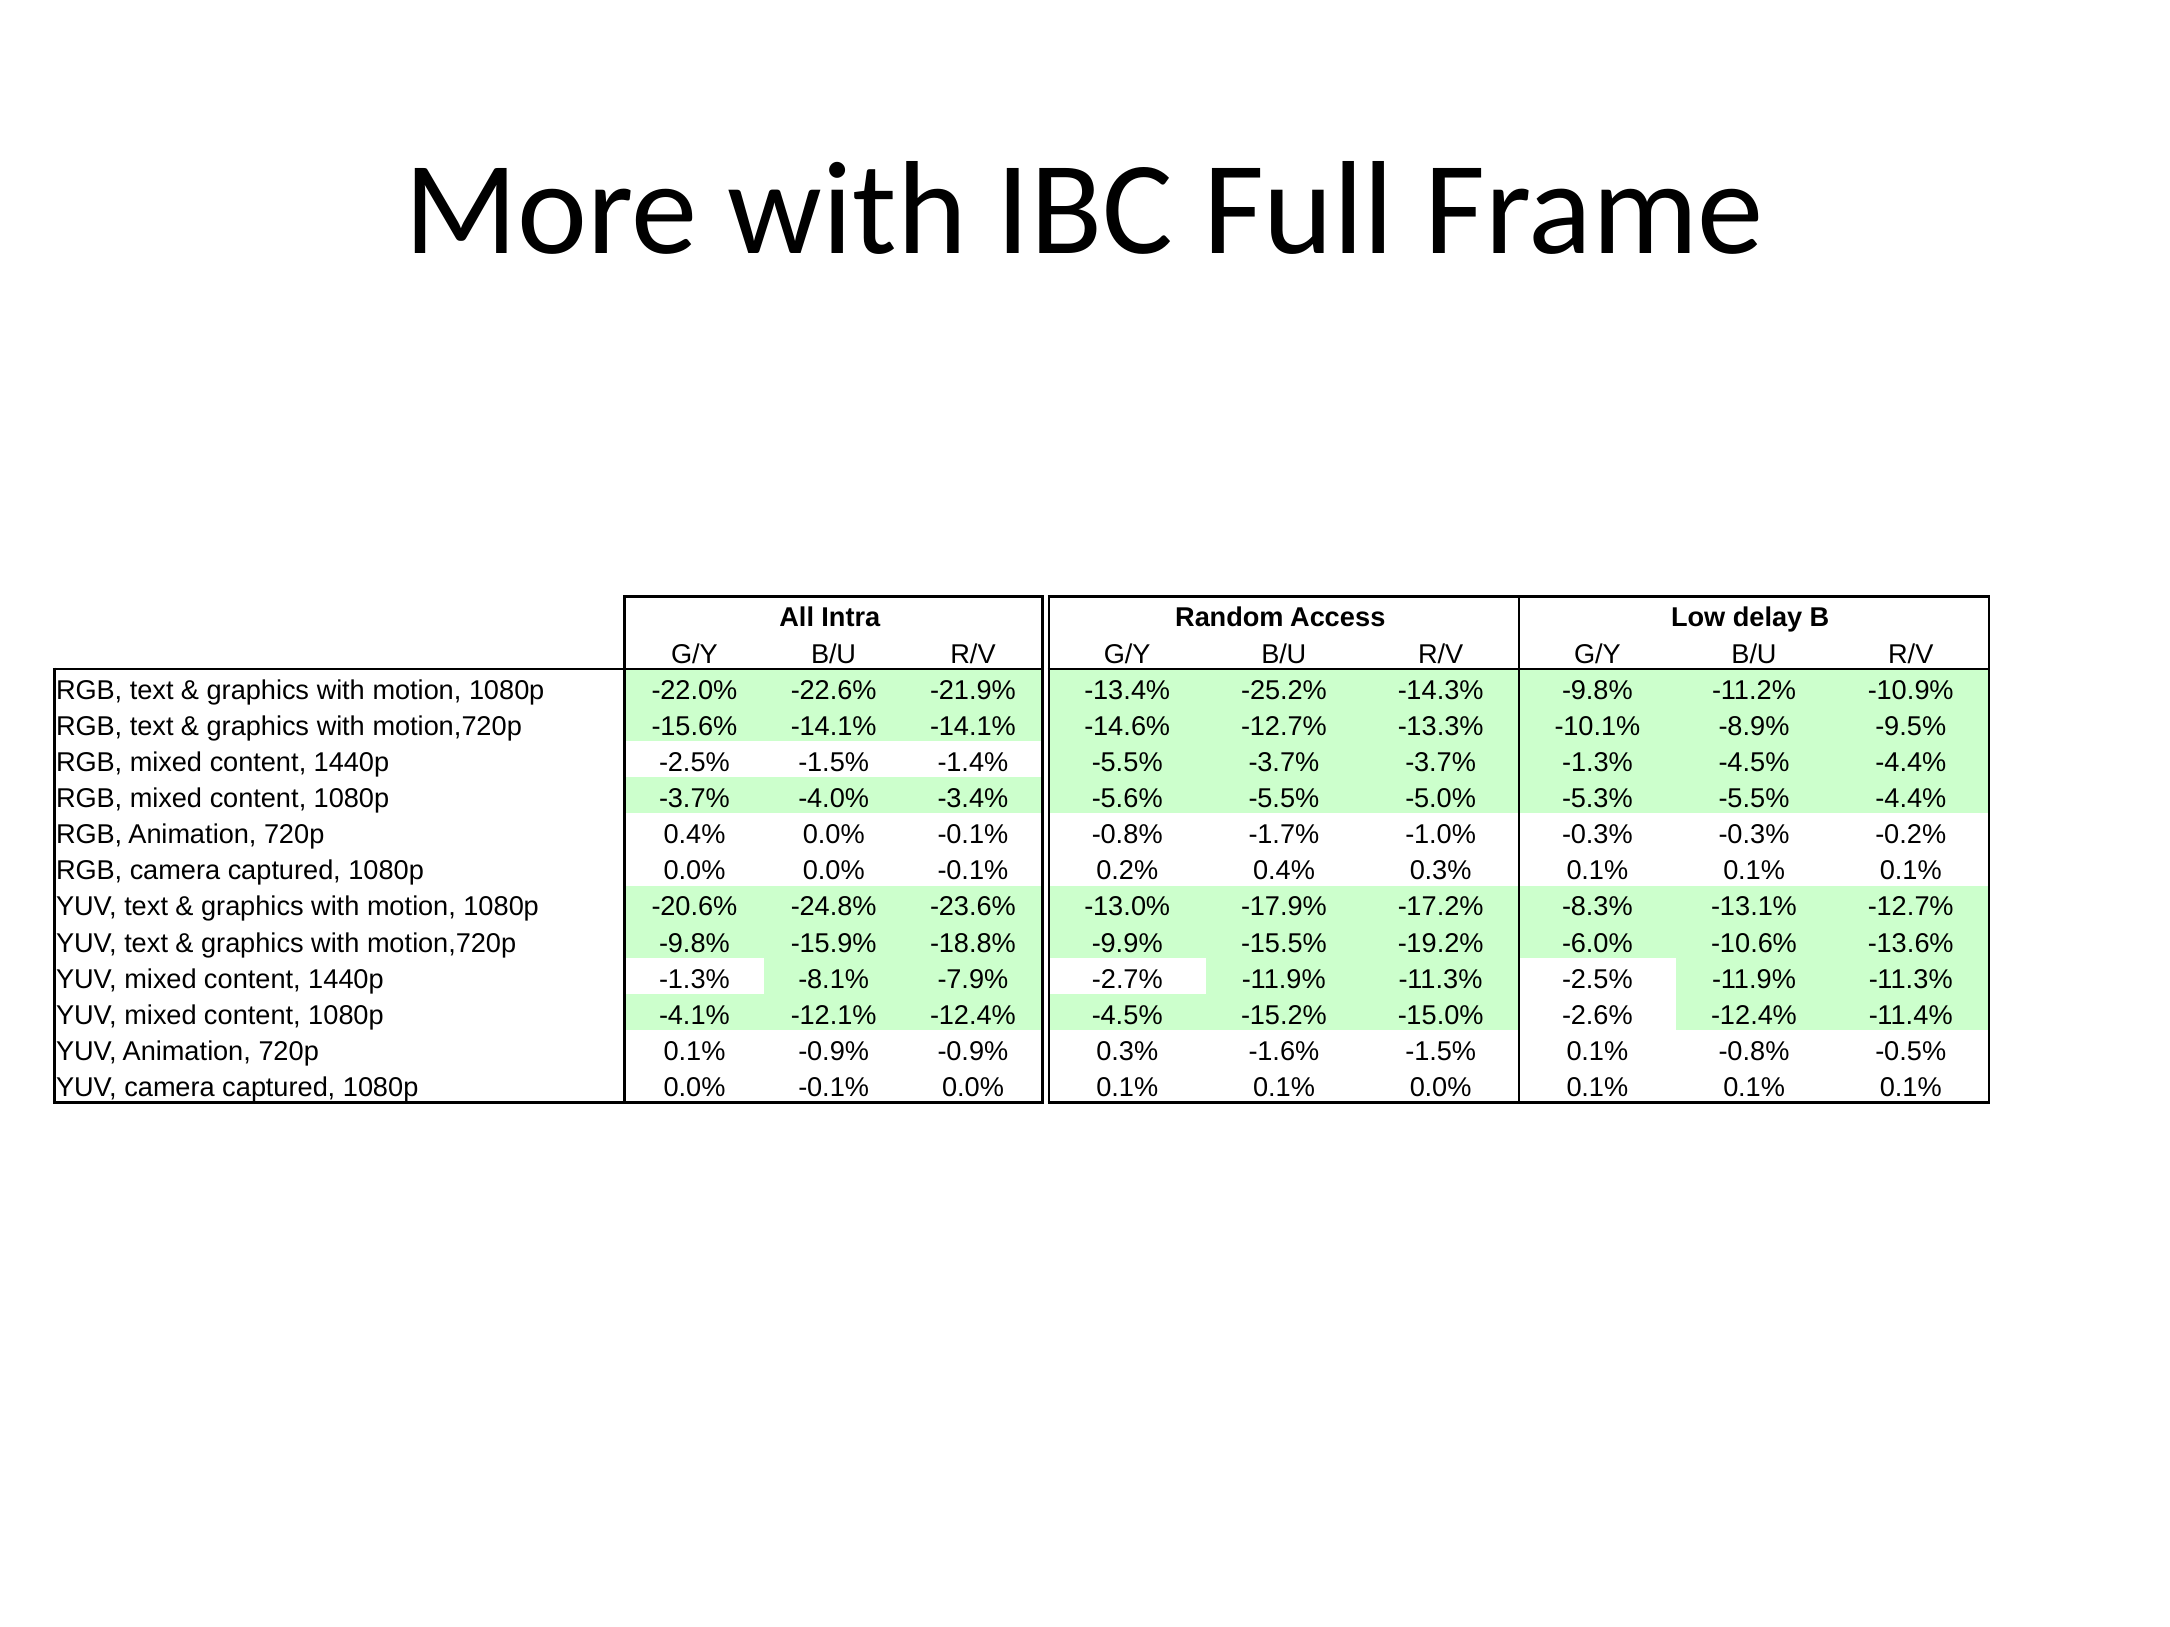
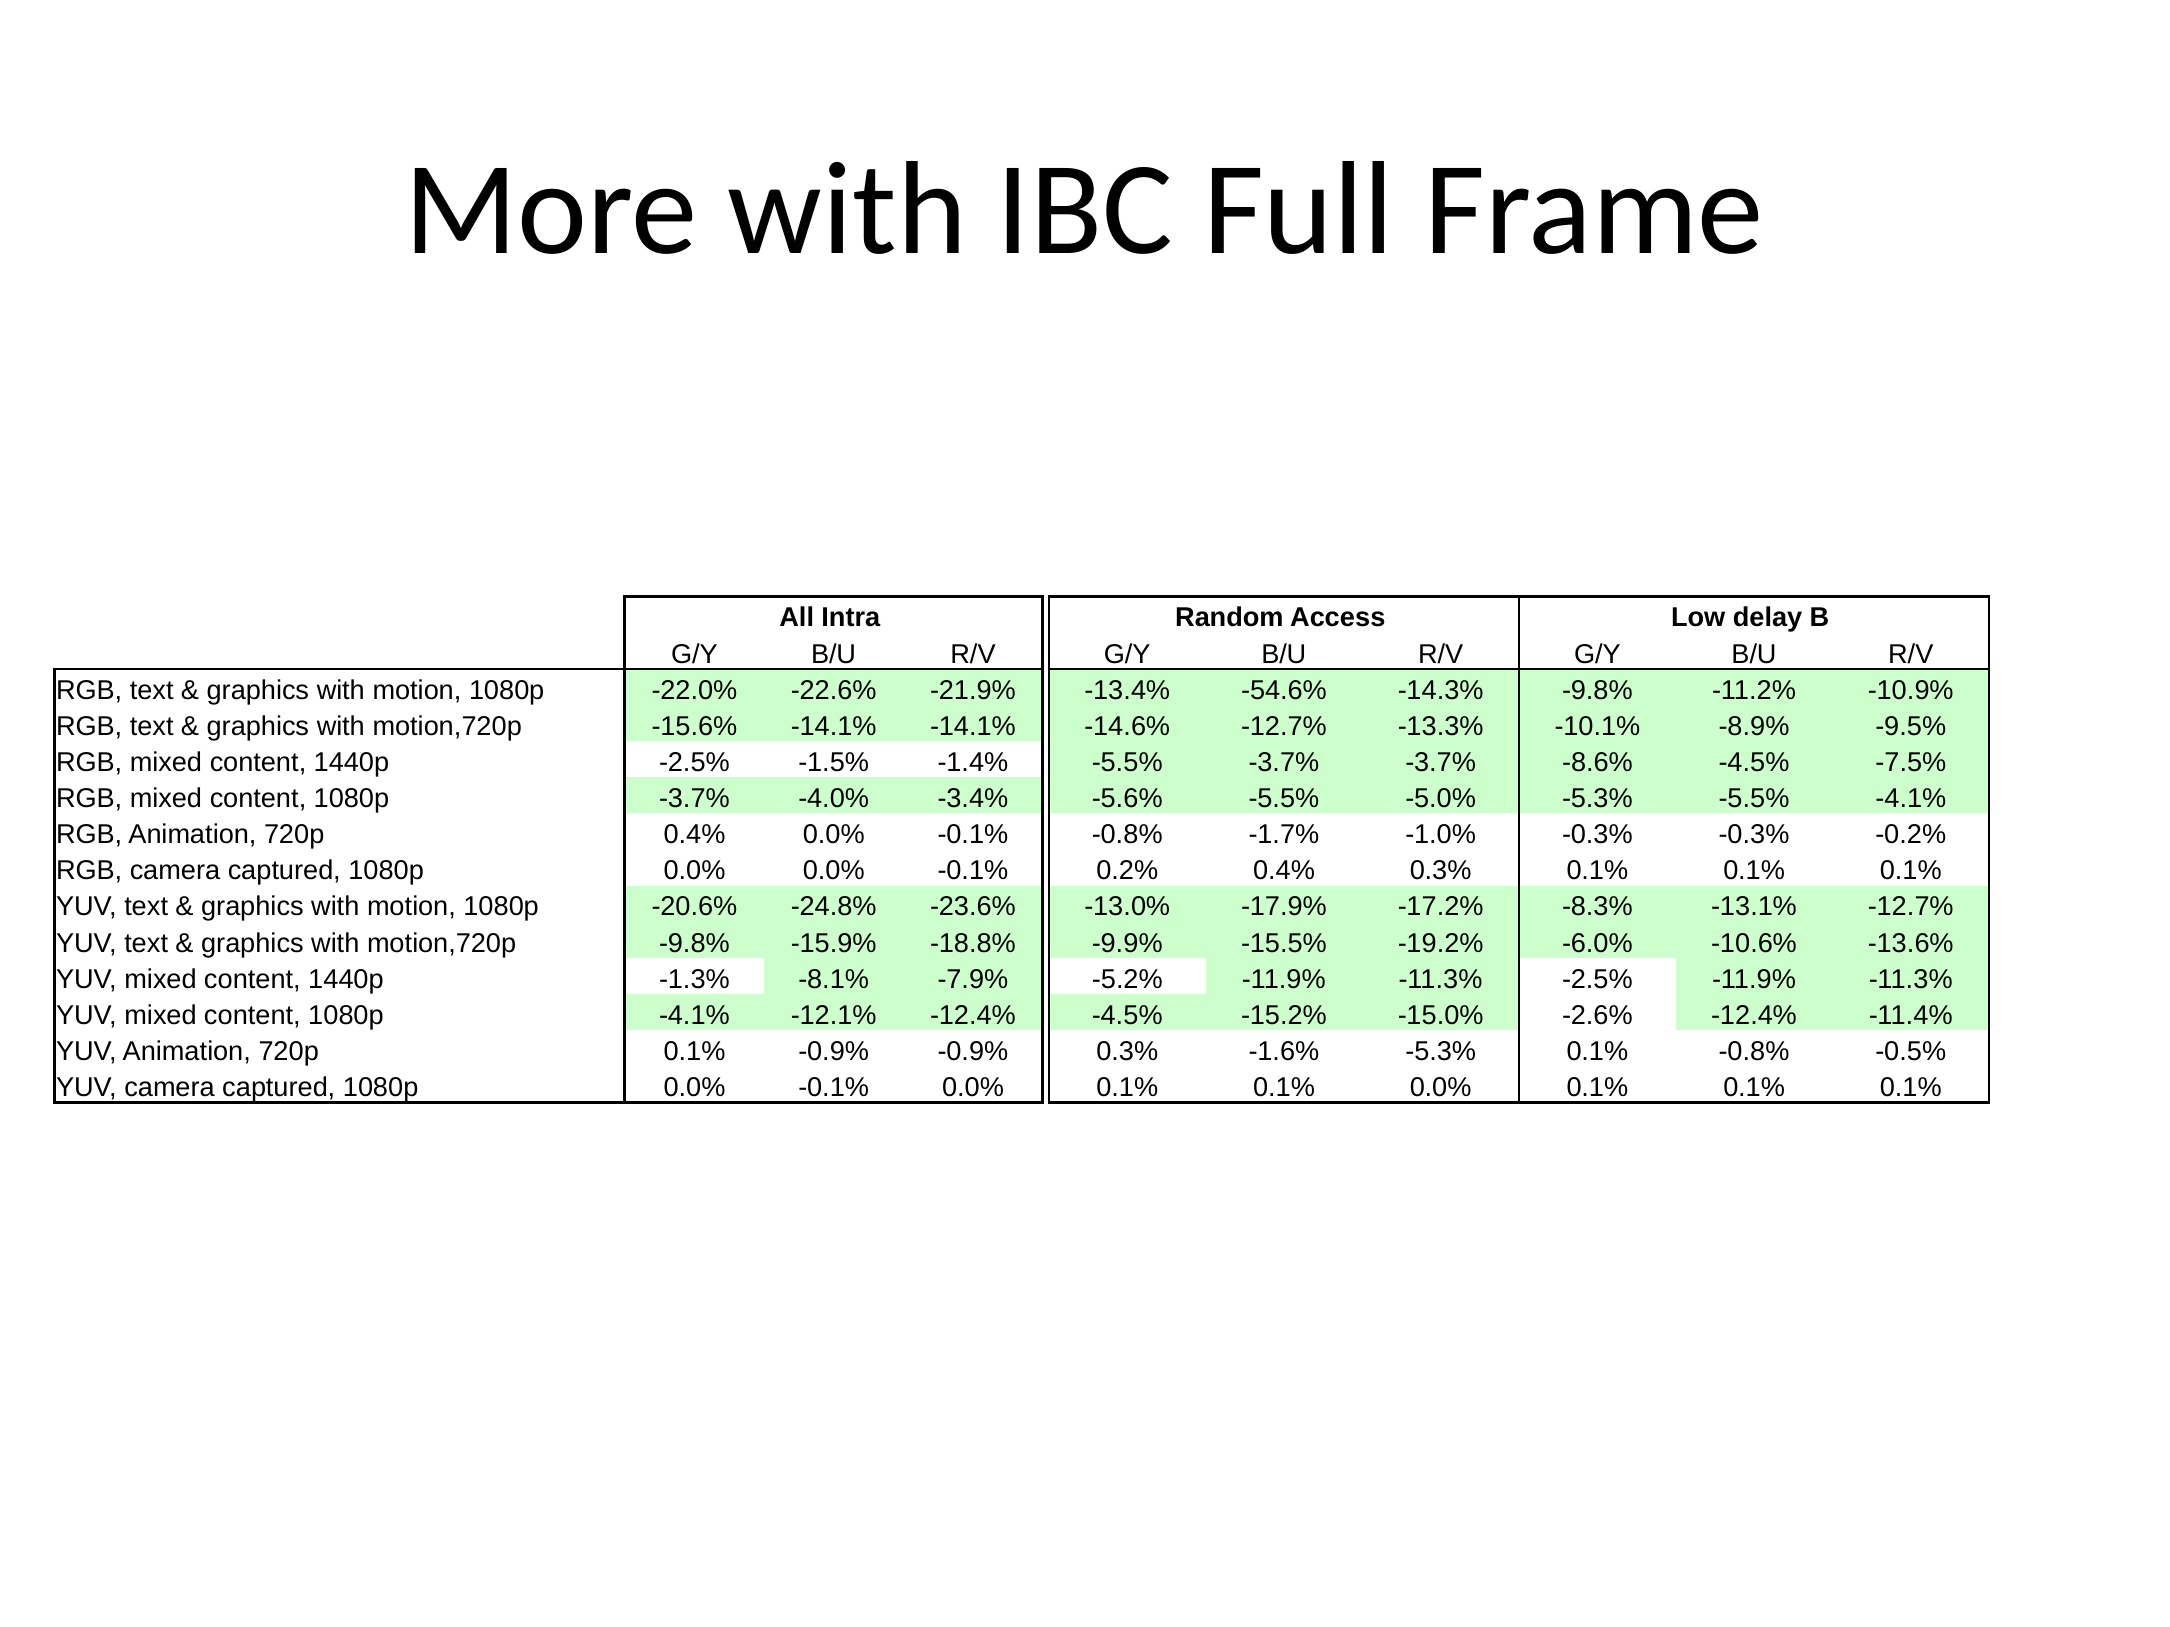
-25.2%: -25.2% -> -54.6% (1284, 690)
-1.3%: -1.3% -> -8.6% (1597, 763)
-4.5% -4.4%: -4.4% -> -7.5% (1911, 763)
-5.5% -4.4%: -4.4% -> -4.1% (1911, 799)
-2.7%: -2.7% -> -5.2% (1127, 979)
-1.6% -1.5%: -1.5% -> -5.3% (1441, 1052)
